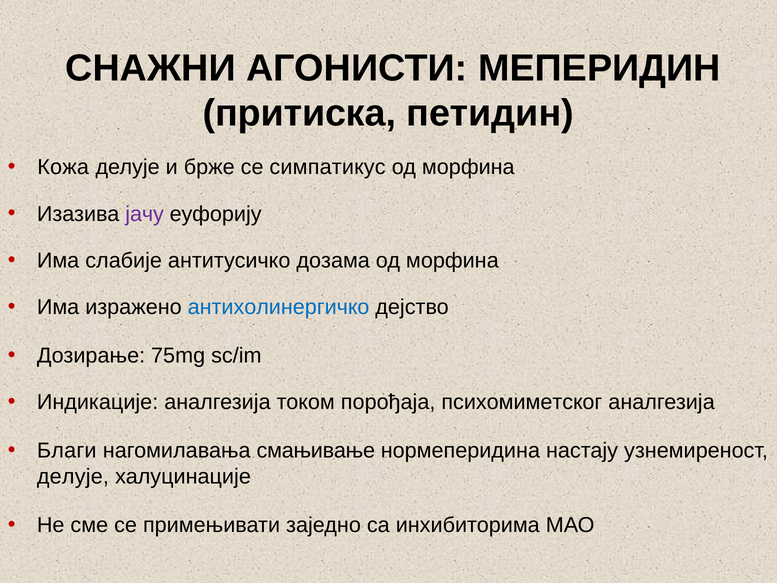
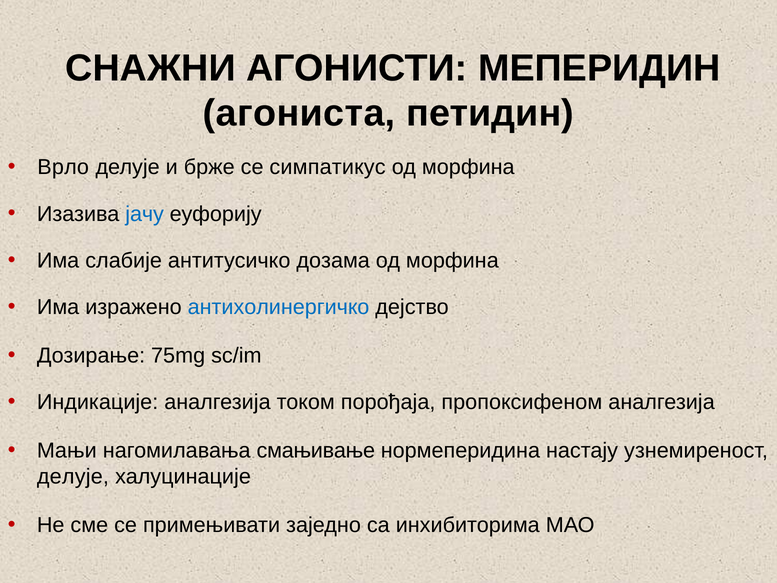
притиска: притиска -> агониста (299, 113)
Кожа: Кожа -> Врло (63, 167)
јачу colour: purple -> blue (145, 214)
психомиметског: психомиметског -> пропоксифеном (522, 402)
Благи: Благи -> Мањи (67, 451)
